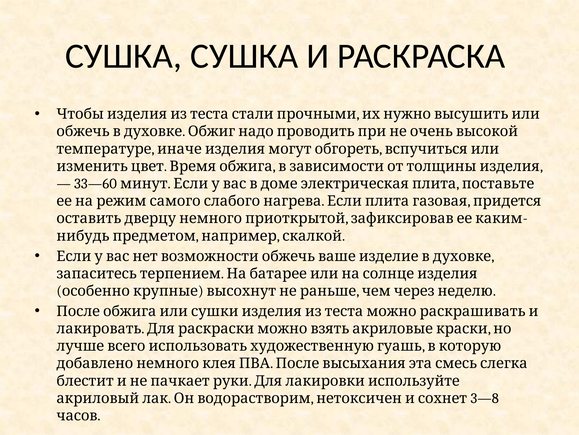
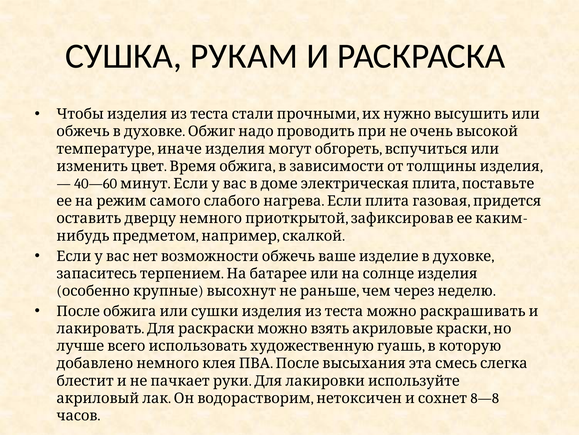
СУШКА СУШКА: СУШКА -> РУКАМ (244, 56)
33—60: 33—60 -> 40—60 (96, 183)
3—8: 3—8 -> 8—8 (485, 398)
